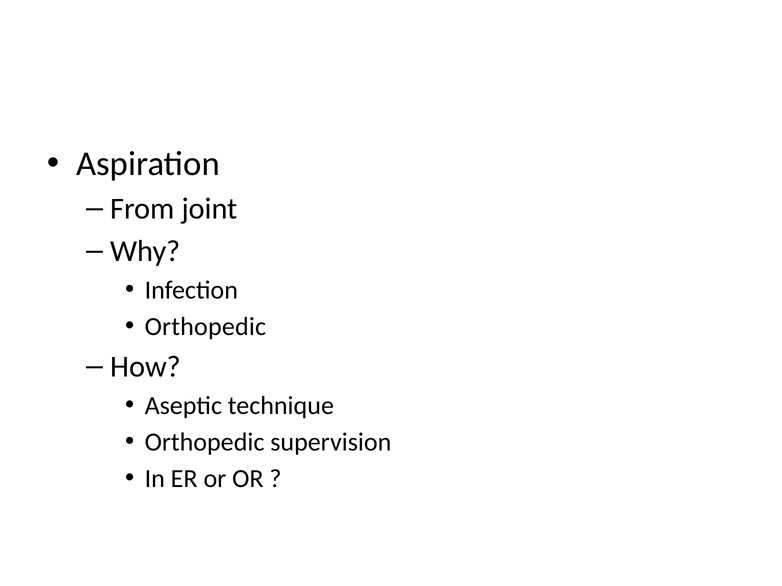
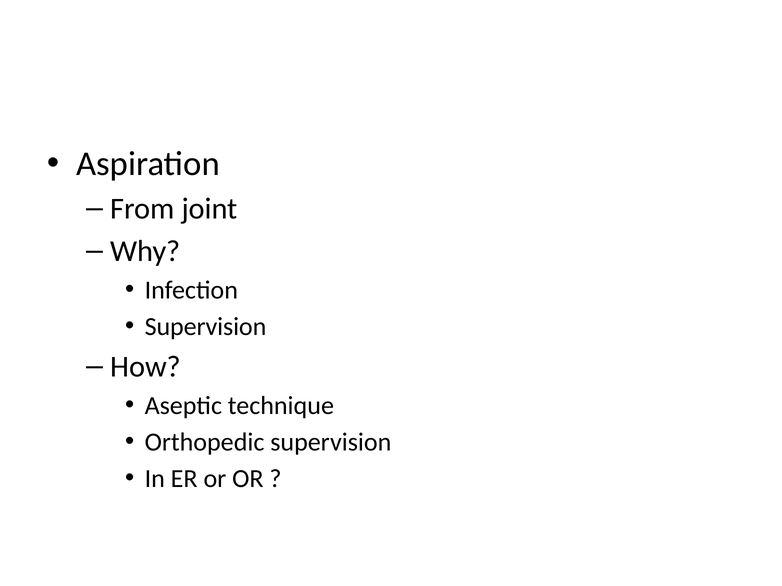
Orthopedic: Orthopedic -> Supervision (205, 327)
